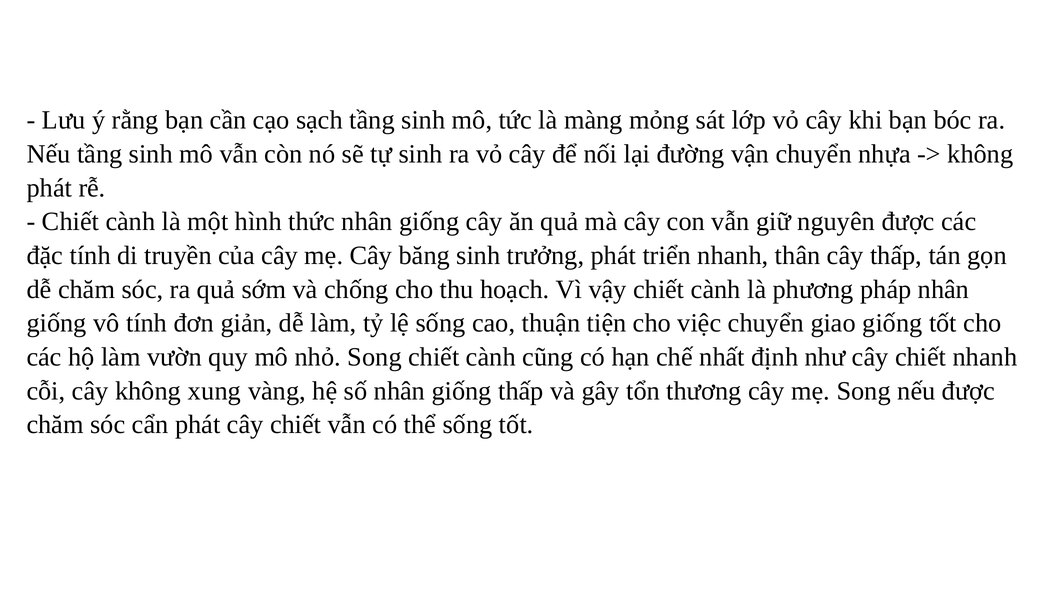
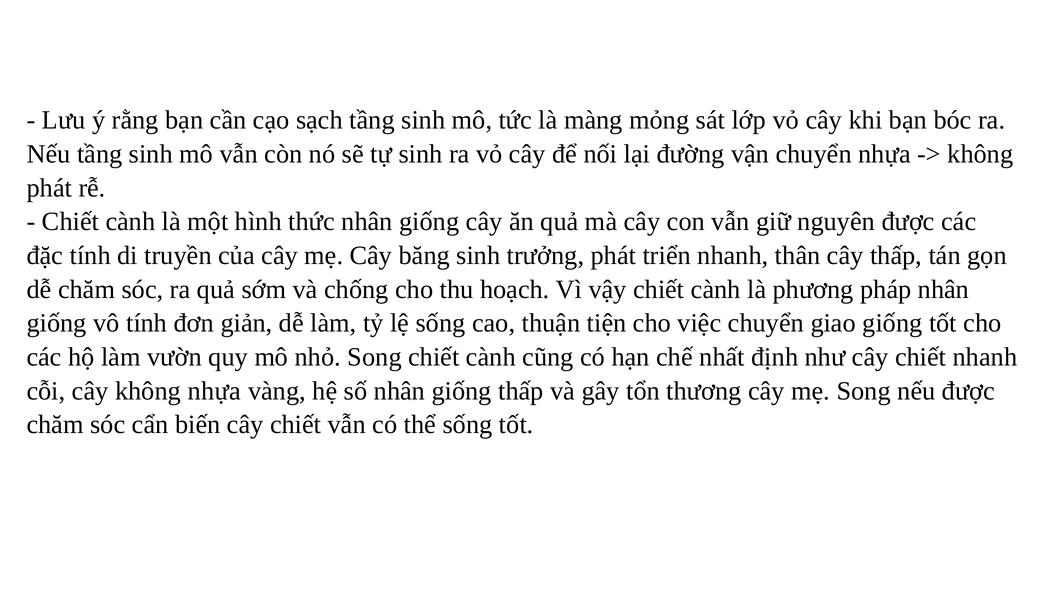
không xung: xung -> nhựa (214, 391)
cẩn phát: phát -> biến (198, 425)
